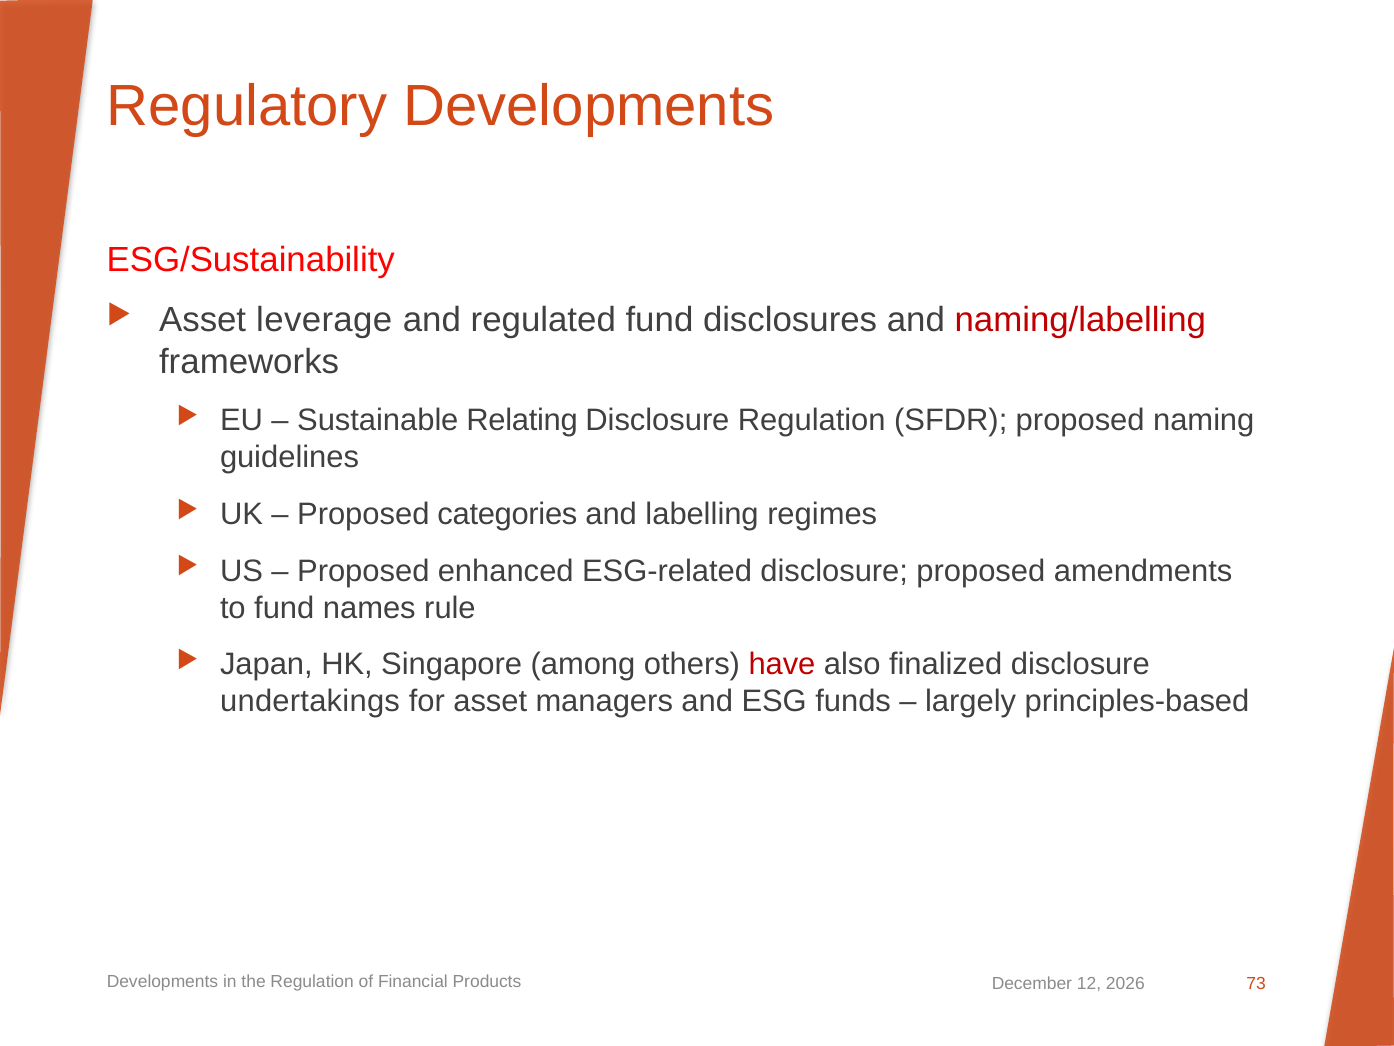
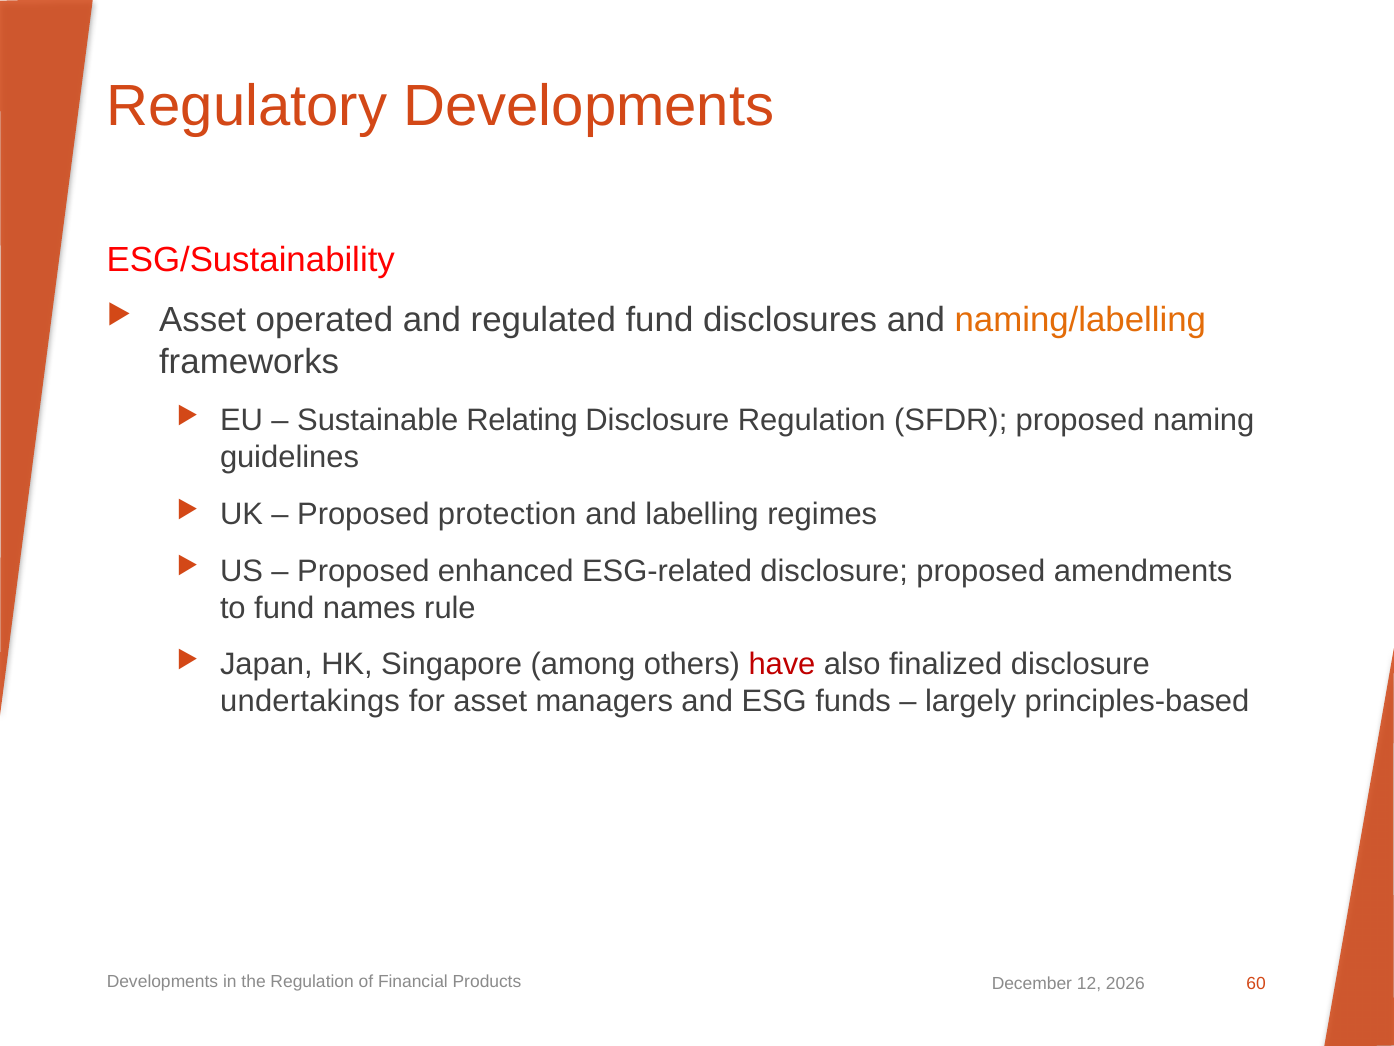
leverage: leverage -> operated (324, 320)
naming/labelling colour: red -> orange (1080, 320)
categories: categories -> protection (507, 514)
73: 73 -> 60 (1256, 983)
